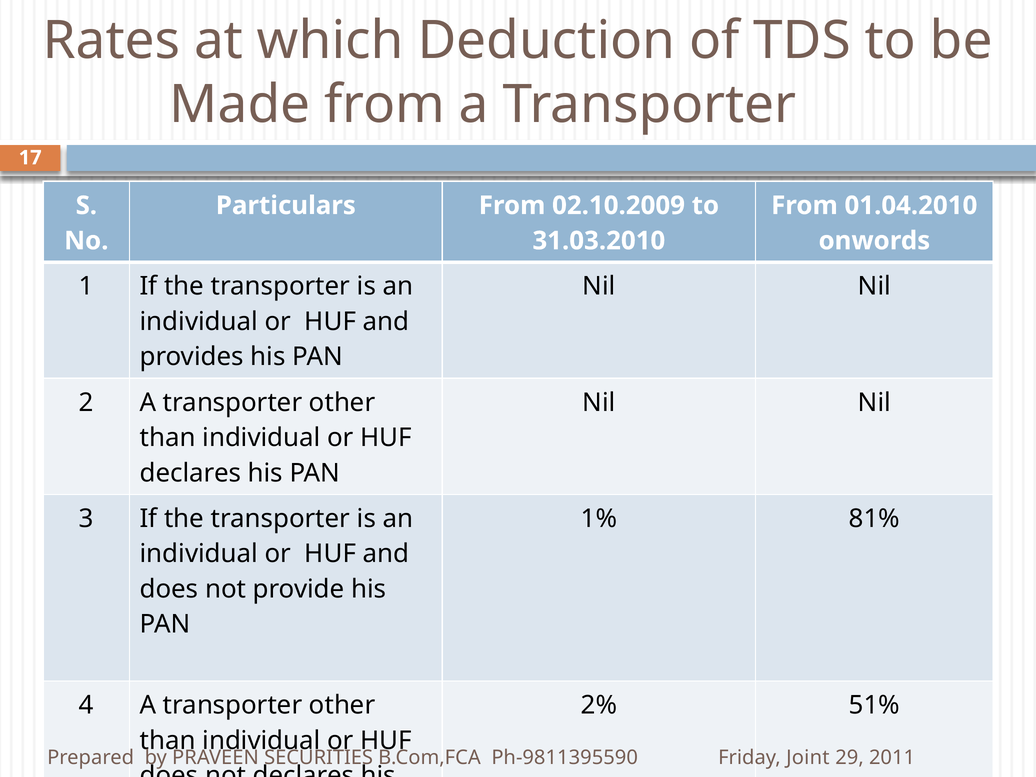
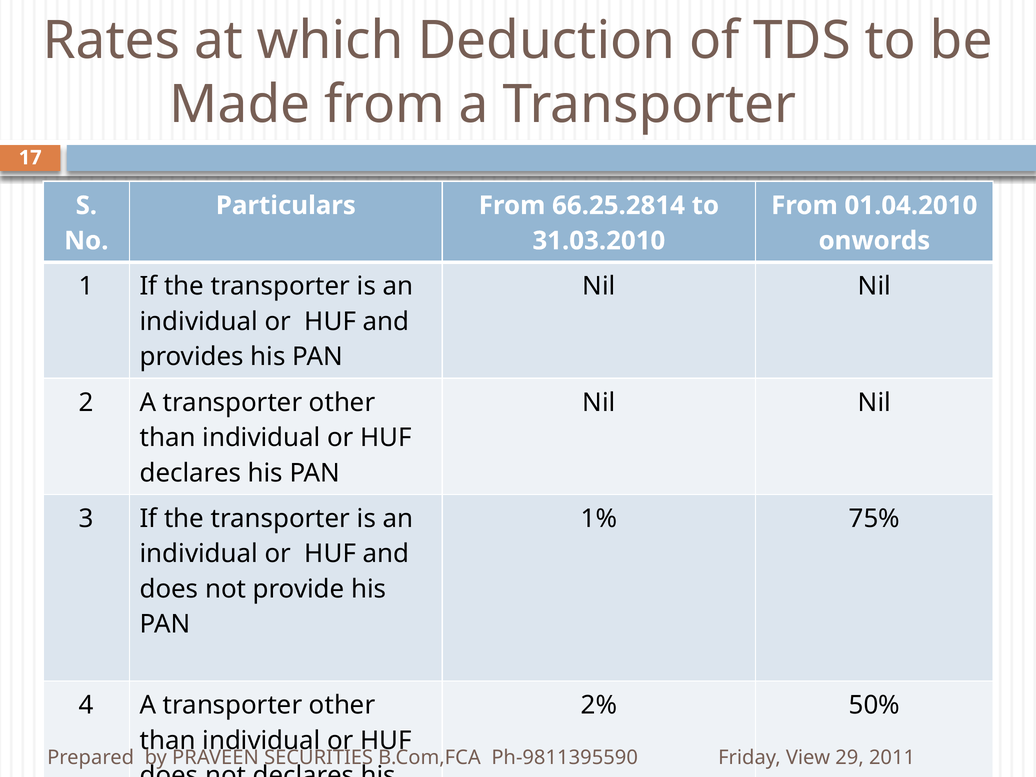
02.10.2009: 02.10.2009 -> 66.25.2814 (619, 206)
81%: 81% -> 75% (874, 519)
51%: 51% -> 50% (874, 705)
Joint: Joint -> View (808, 758)
